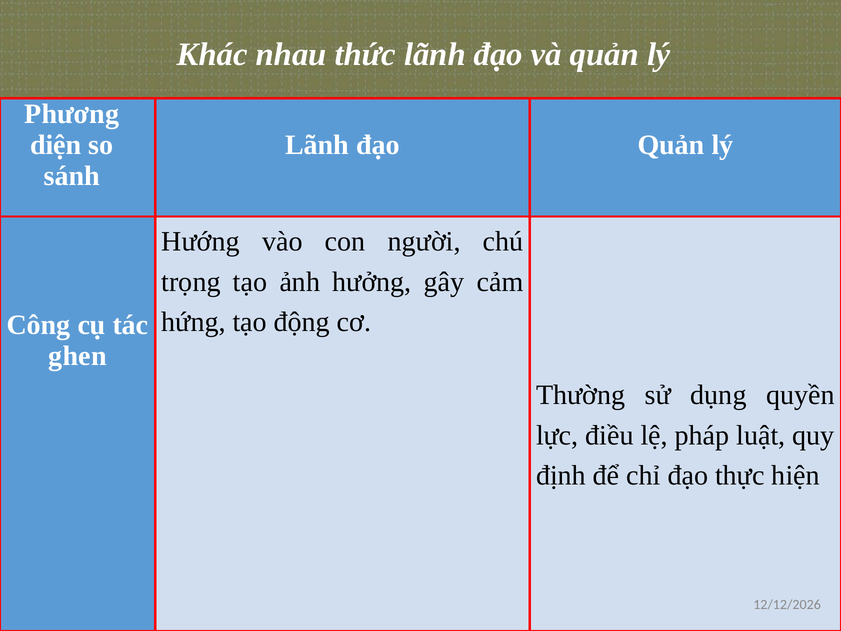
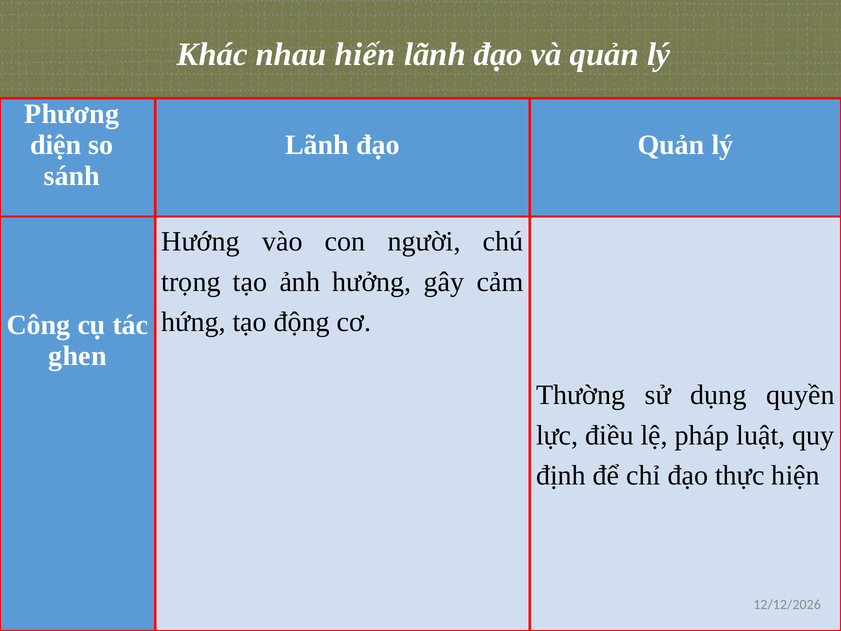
thức: thức -> hiến (365, 54)
